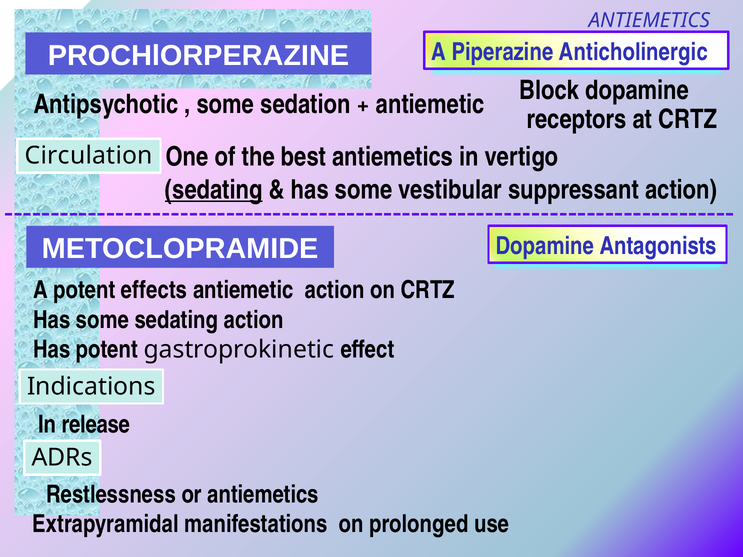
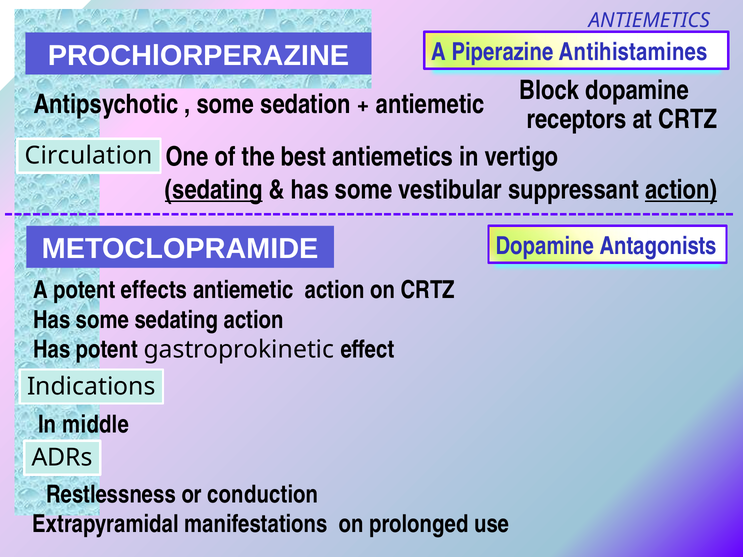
Anticholinergic: Anticholinergic -> Antihistamines (633, 52)
action underline: none -> present (681, 190)
release: release -> middle (96, 425)
or antiemetics: antiemetics -> conduction (263, 495)
